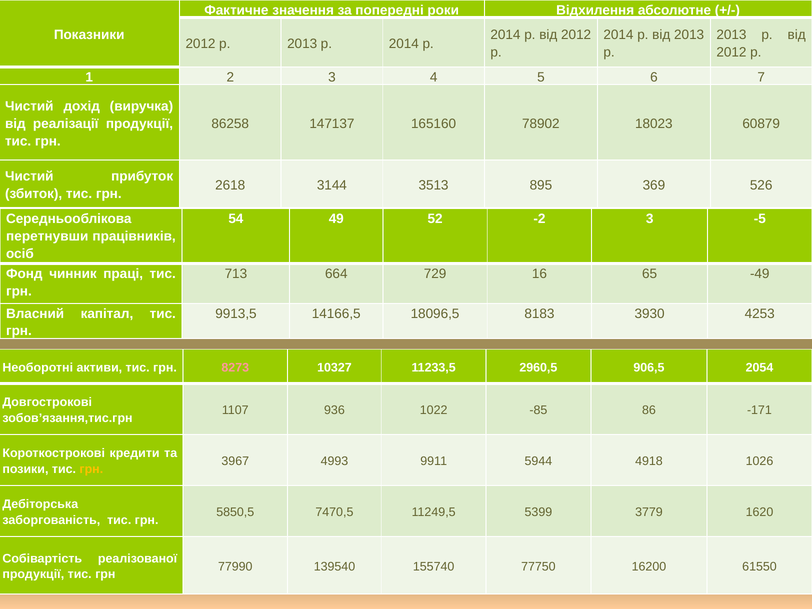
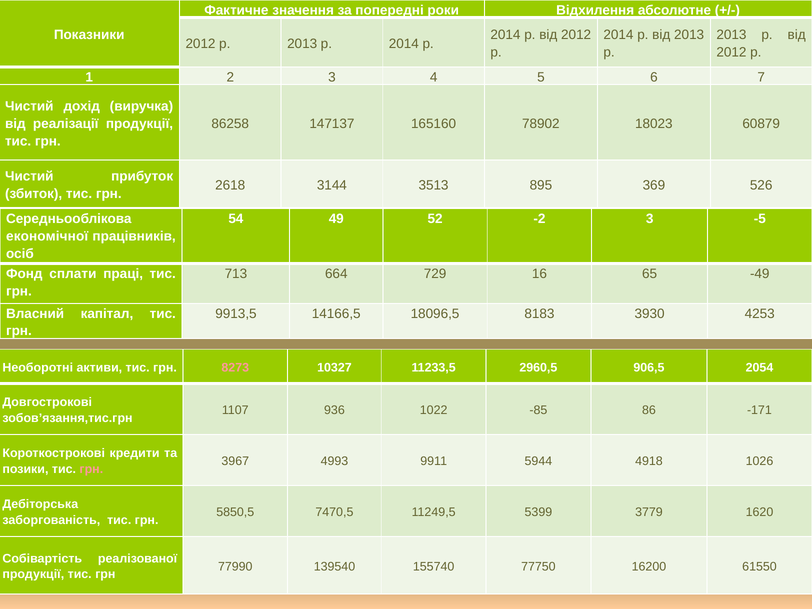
перетнувши: перетнувши -> економічної (47, 236)
чинник: чинник -> сплати (73, 274)
грн colour: yellow -> pink (91, 469)
